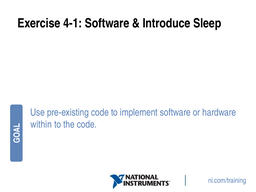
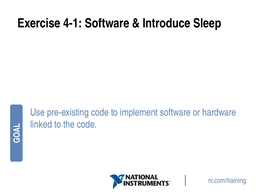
within: within -> linked (41, 124)
